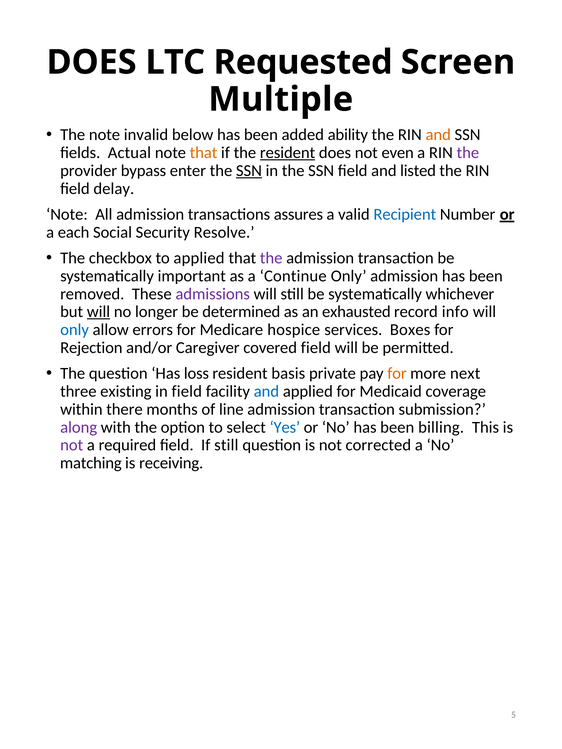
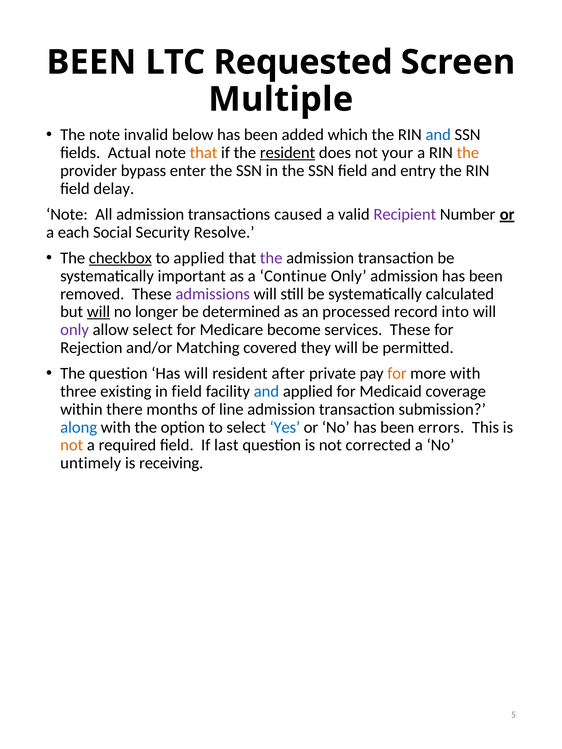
DOES: DOES -> BEEN (91, 62)
ability: ability -> which (348, 135)
and colour: orange -> blue (438, 135)
even: even -> your (397, 153)
the colour: purple -> orange (468, 153)
SSN underline: present -> none (249, 171)
listed: listed -> entry (418, 171)
assures: assures -> caused (298, 214)
Recipient colour: blue -> purple (405, 214)
checkbox underline: none -> present (120, 258)
whichever: whichever -> calculated (460, 294)
exhausted: exhausted -> processed (356, 312)
info: info -> into (455, 312)
only colour: blue -> purple (75, 330)
allow errors: errors -> select (153, 330)
hospice: hospice -> become (294, 330)
services Boxes: Boxes -> These (410, 330)
Caregiver: Caregiver -> Matching (208, 348)
covered field: field -> they (316, 348)
Has loss: loss -> will (196, 374)
basis: basis -> after (288, 374)
more next: next -> with (465, 374)
along colour: purple -> blue (79, 427)
billing: billing -> errors (441, 427)
not colour: purple -> orange (72, 445)
If still: still -> last (226, 445)
matching: matching -> untimely (91, 463)
